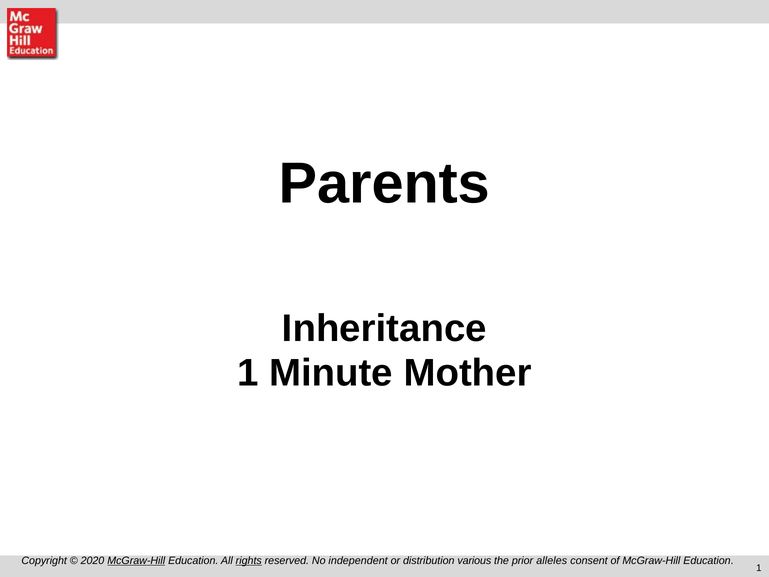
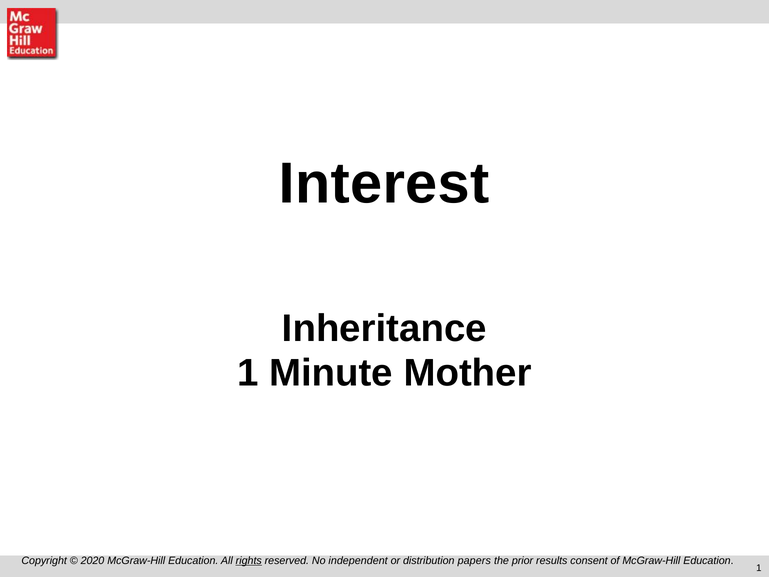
Parents: Parents -> Interest (384, 184)
McGraw-Hill underline: present -> none (136, 560)
various: various -> papers (474, 560)
alleles: alleles -> results (552, 560)
